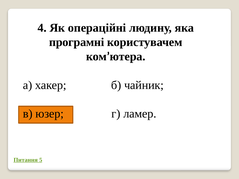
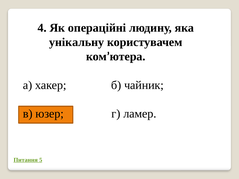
програмні: програмні -> унікальну (77, 42)
